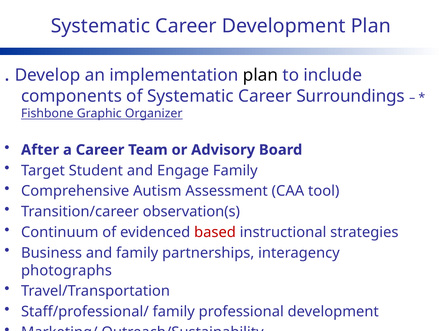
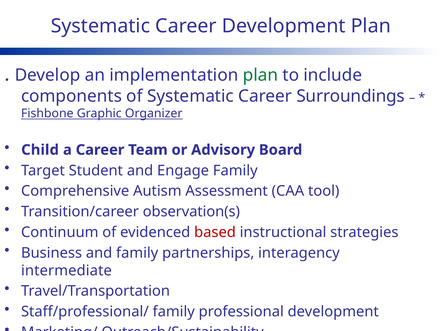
plan colour: black -> green (260, 75)
After: After -> Child (40, 150)
photographs: photographs -> intermediate (66, 271)
